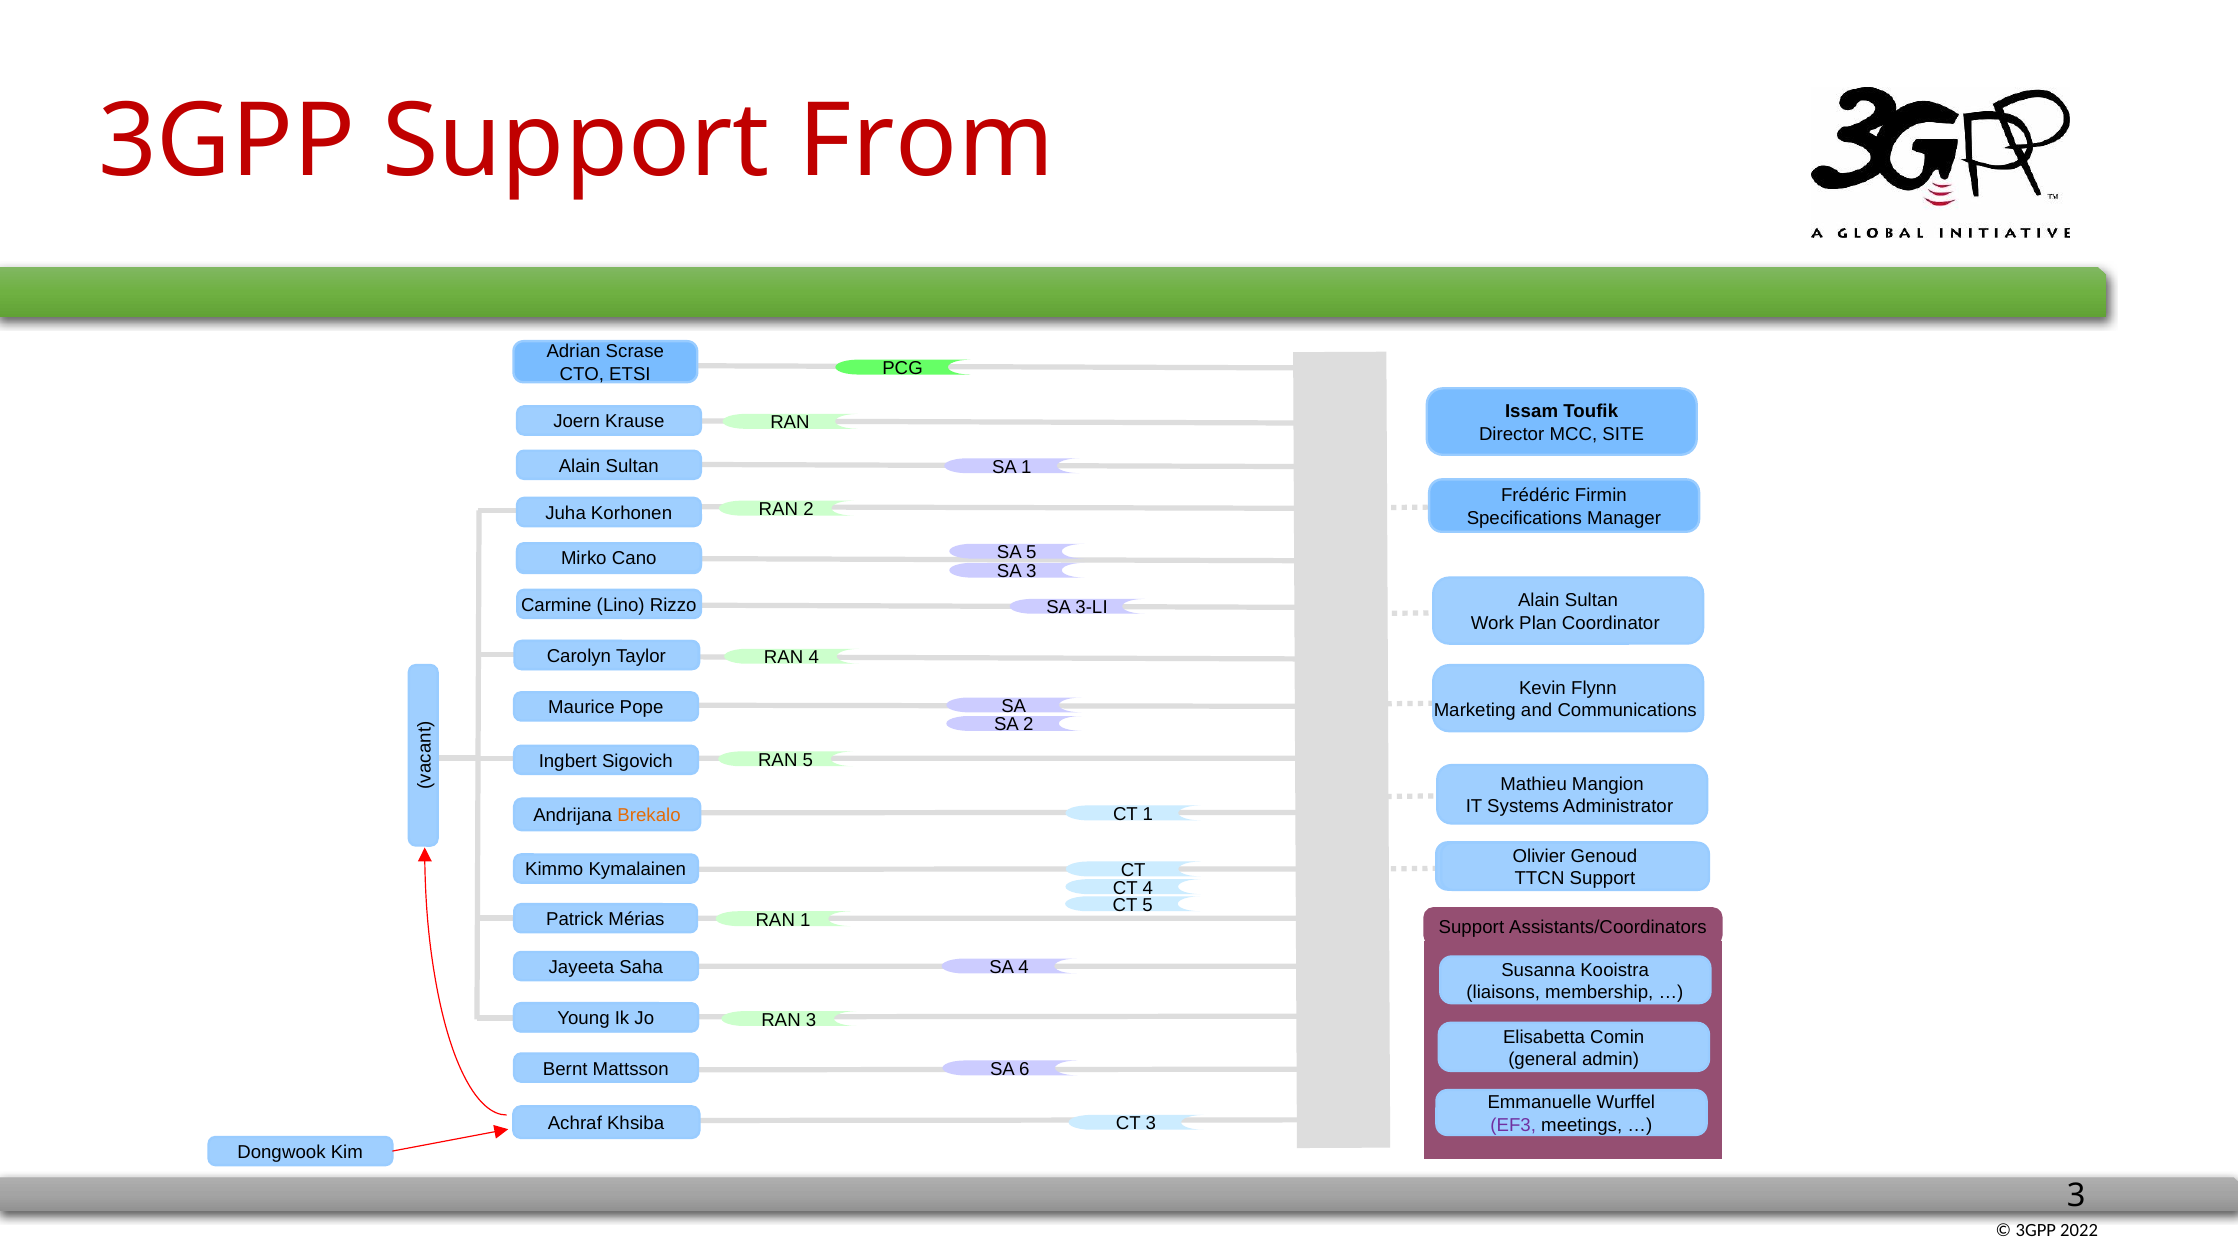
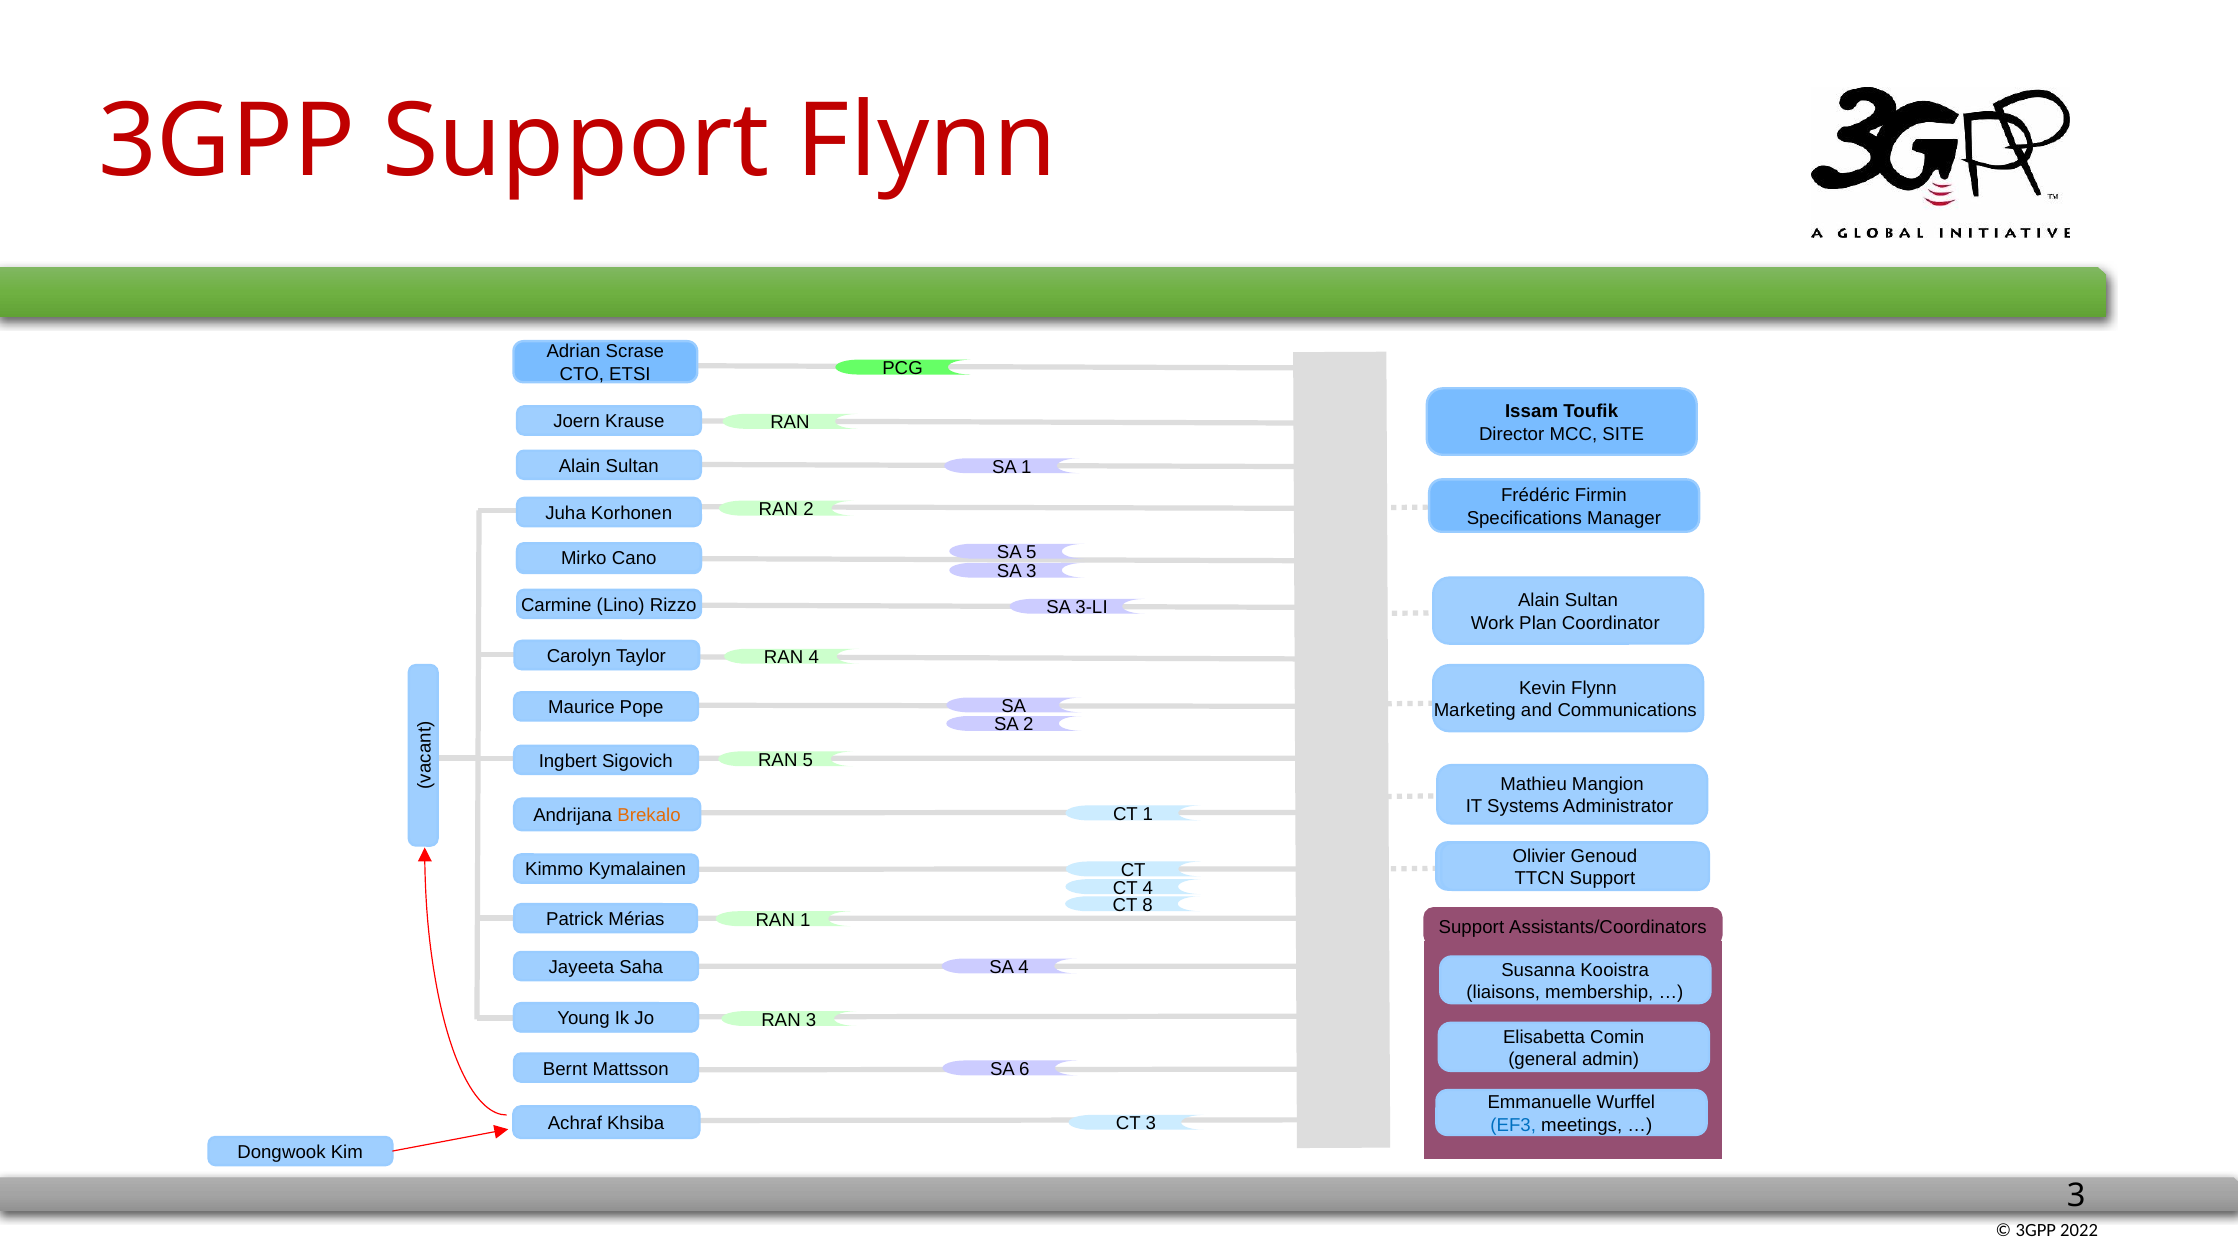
Support From: From -> Flynn (927, 142)
CT 5: 5 -> 8 (1147, 905)
EF3 colour: purple -> blue (1513, 1125)
